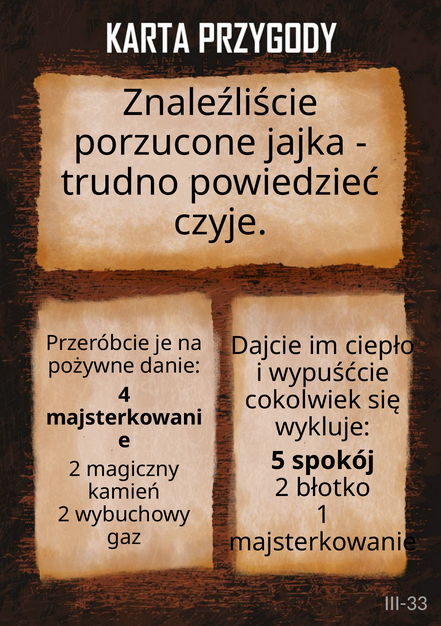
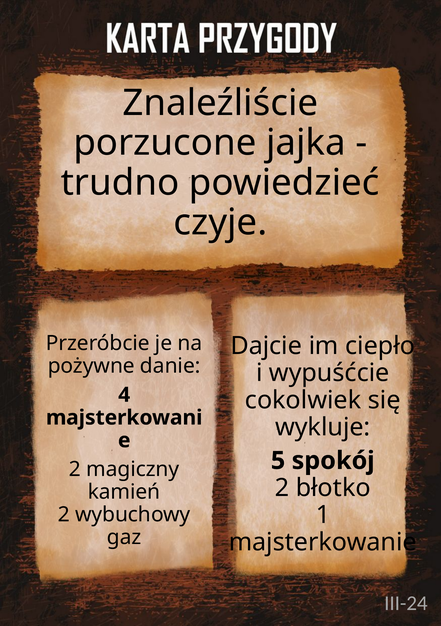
III-33: III-33 -> III-24 (406, 604)
